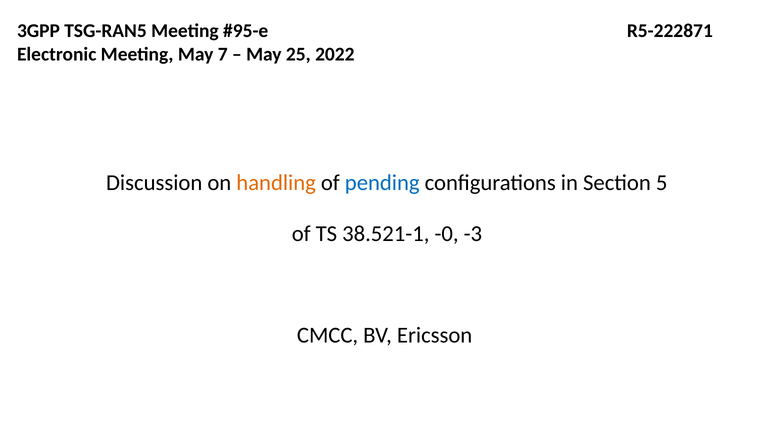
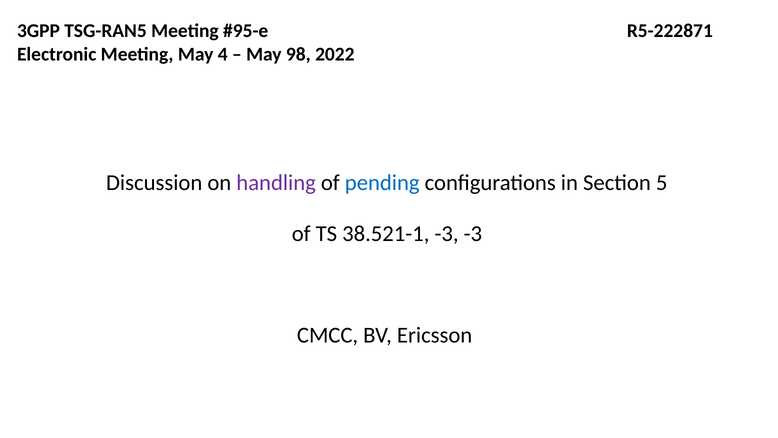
7: 7 -> 4 (223, 54)
25: 25 -> 98 (298, 54)
handling colour: orange -> purple (276, 183)
38.521-1 -0: -0 -> -3 (447, 234)
